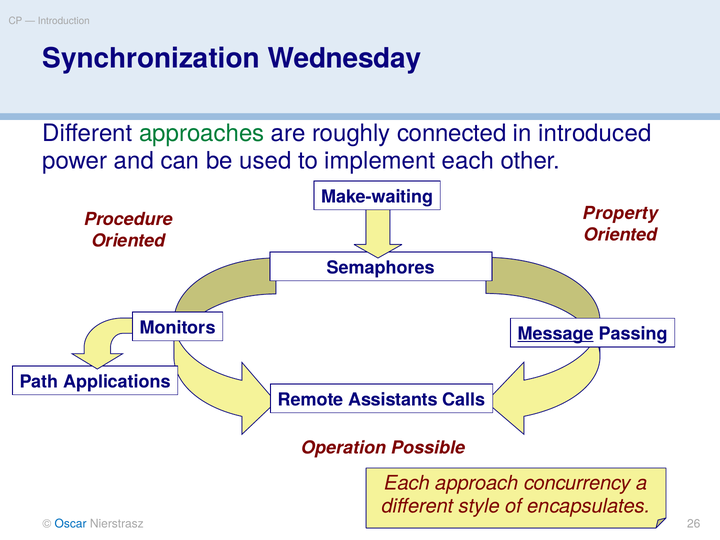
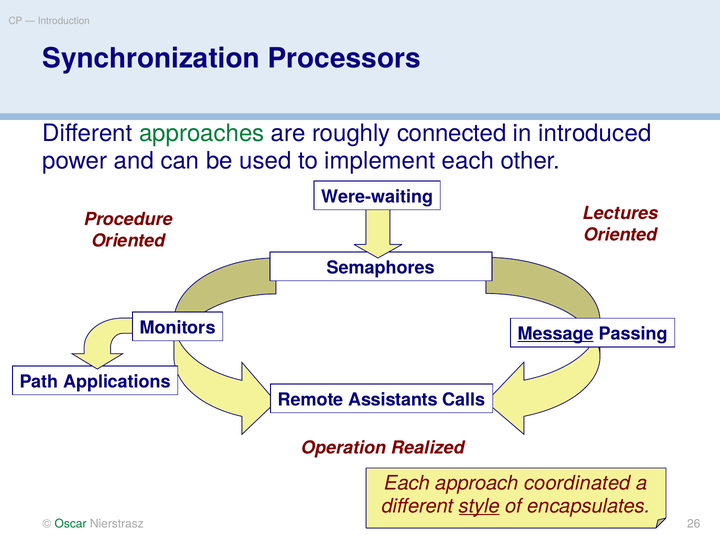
Wednesday: Wednesday -> Processors (344, 59)
Make-waiting: Make-waiting -> Were-waiting (377, 197)
Property: Property -> Lectures (621, 213)
Possible: Possible -> Realized (428, 448)
concurrency: concurrency -> coordinated (577, 483)
style underline: none -> present (479, 506)
Oscar colour: blue -> green (71, 524)
